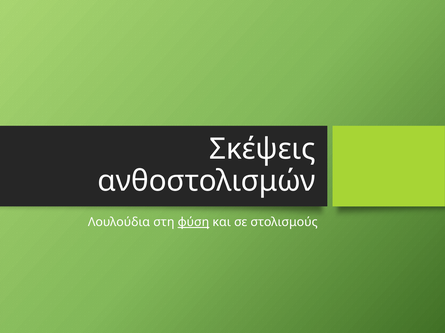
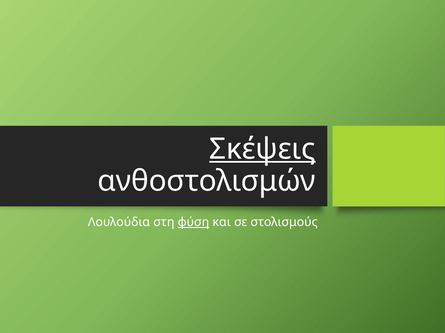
Σκέψεις underline: none -> present (262, 149)
